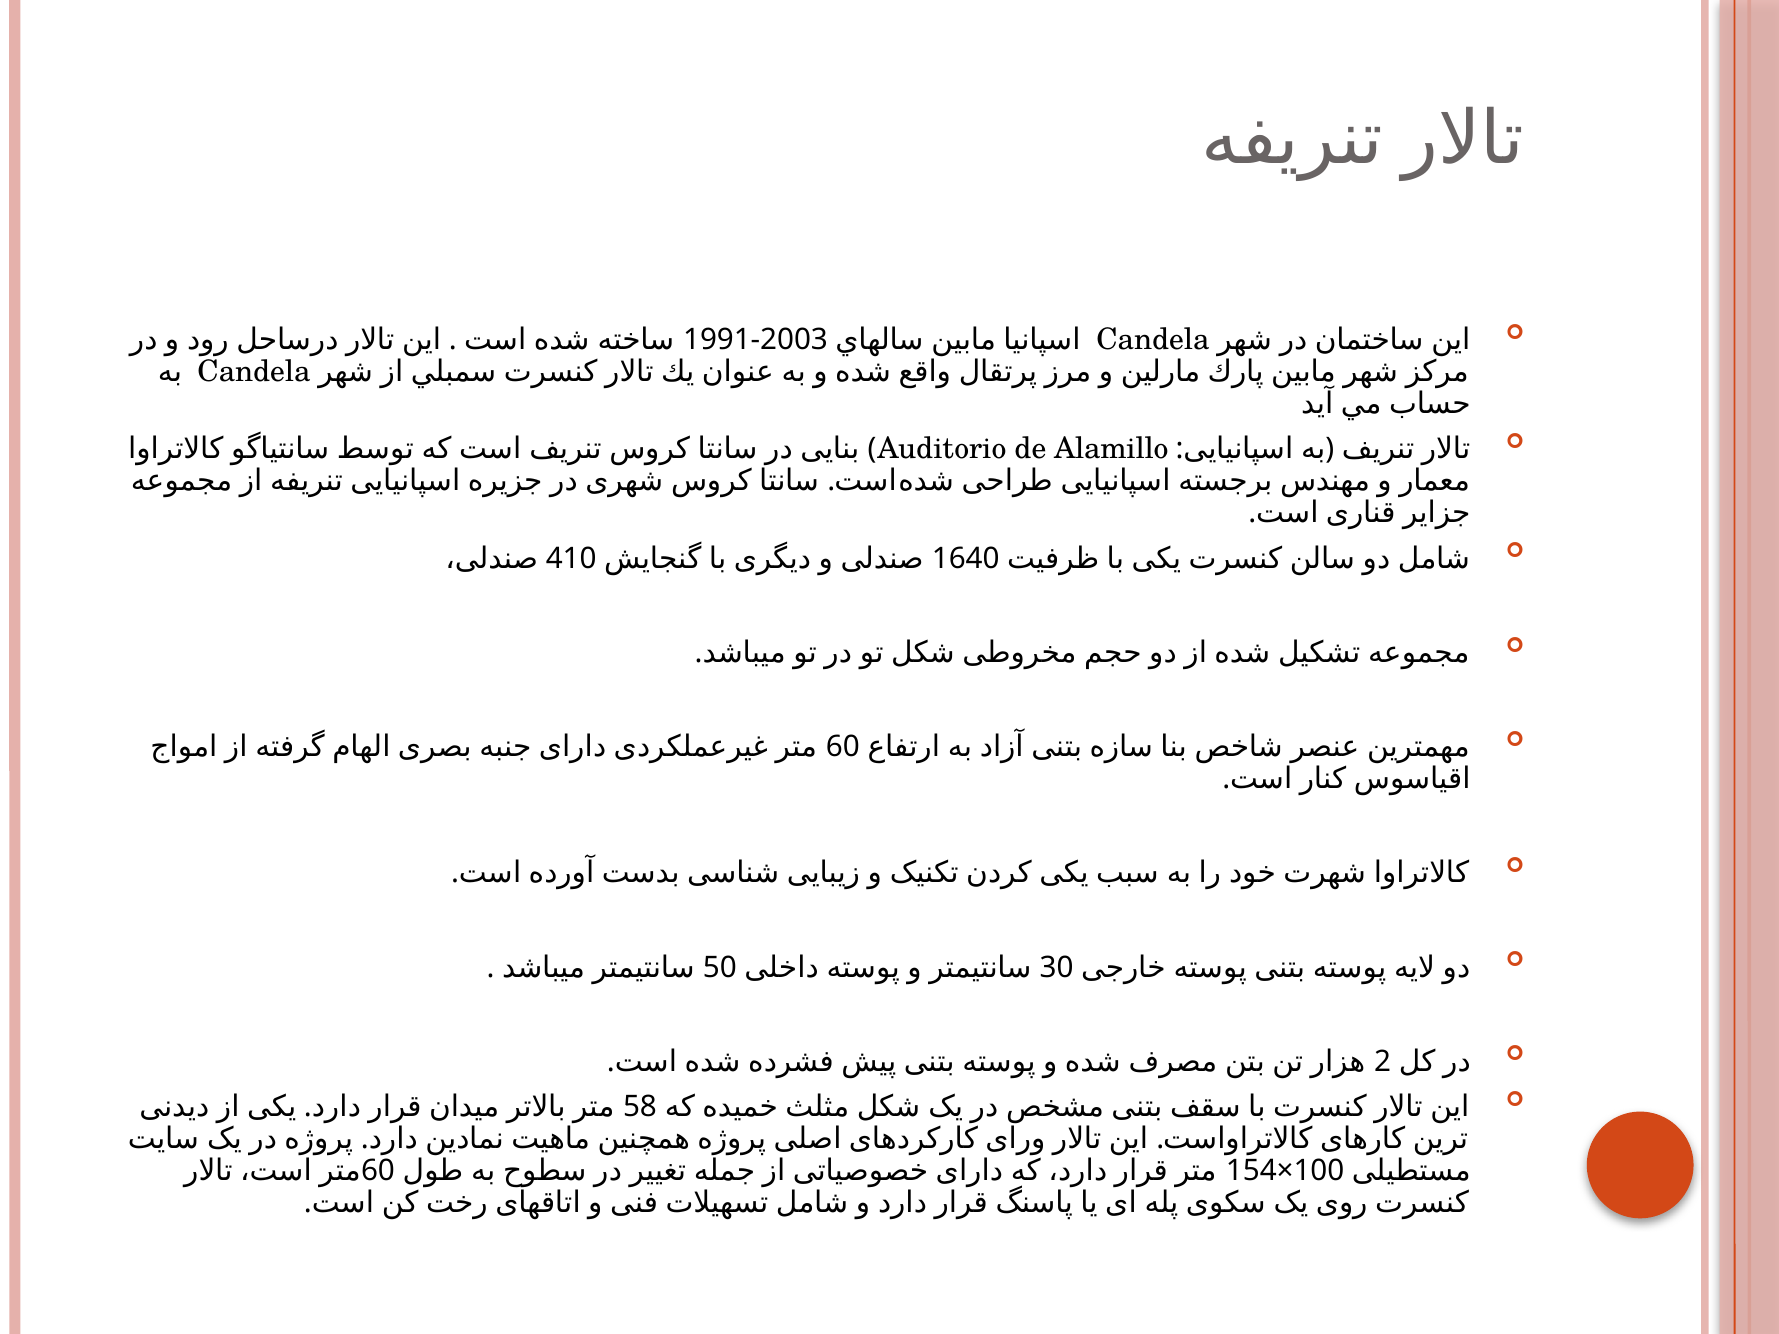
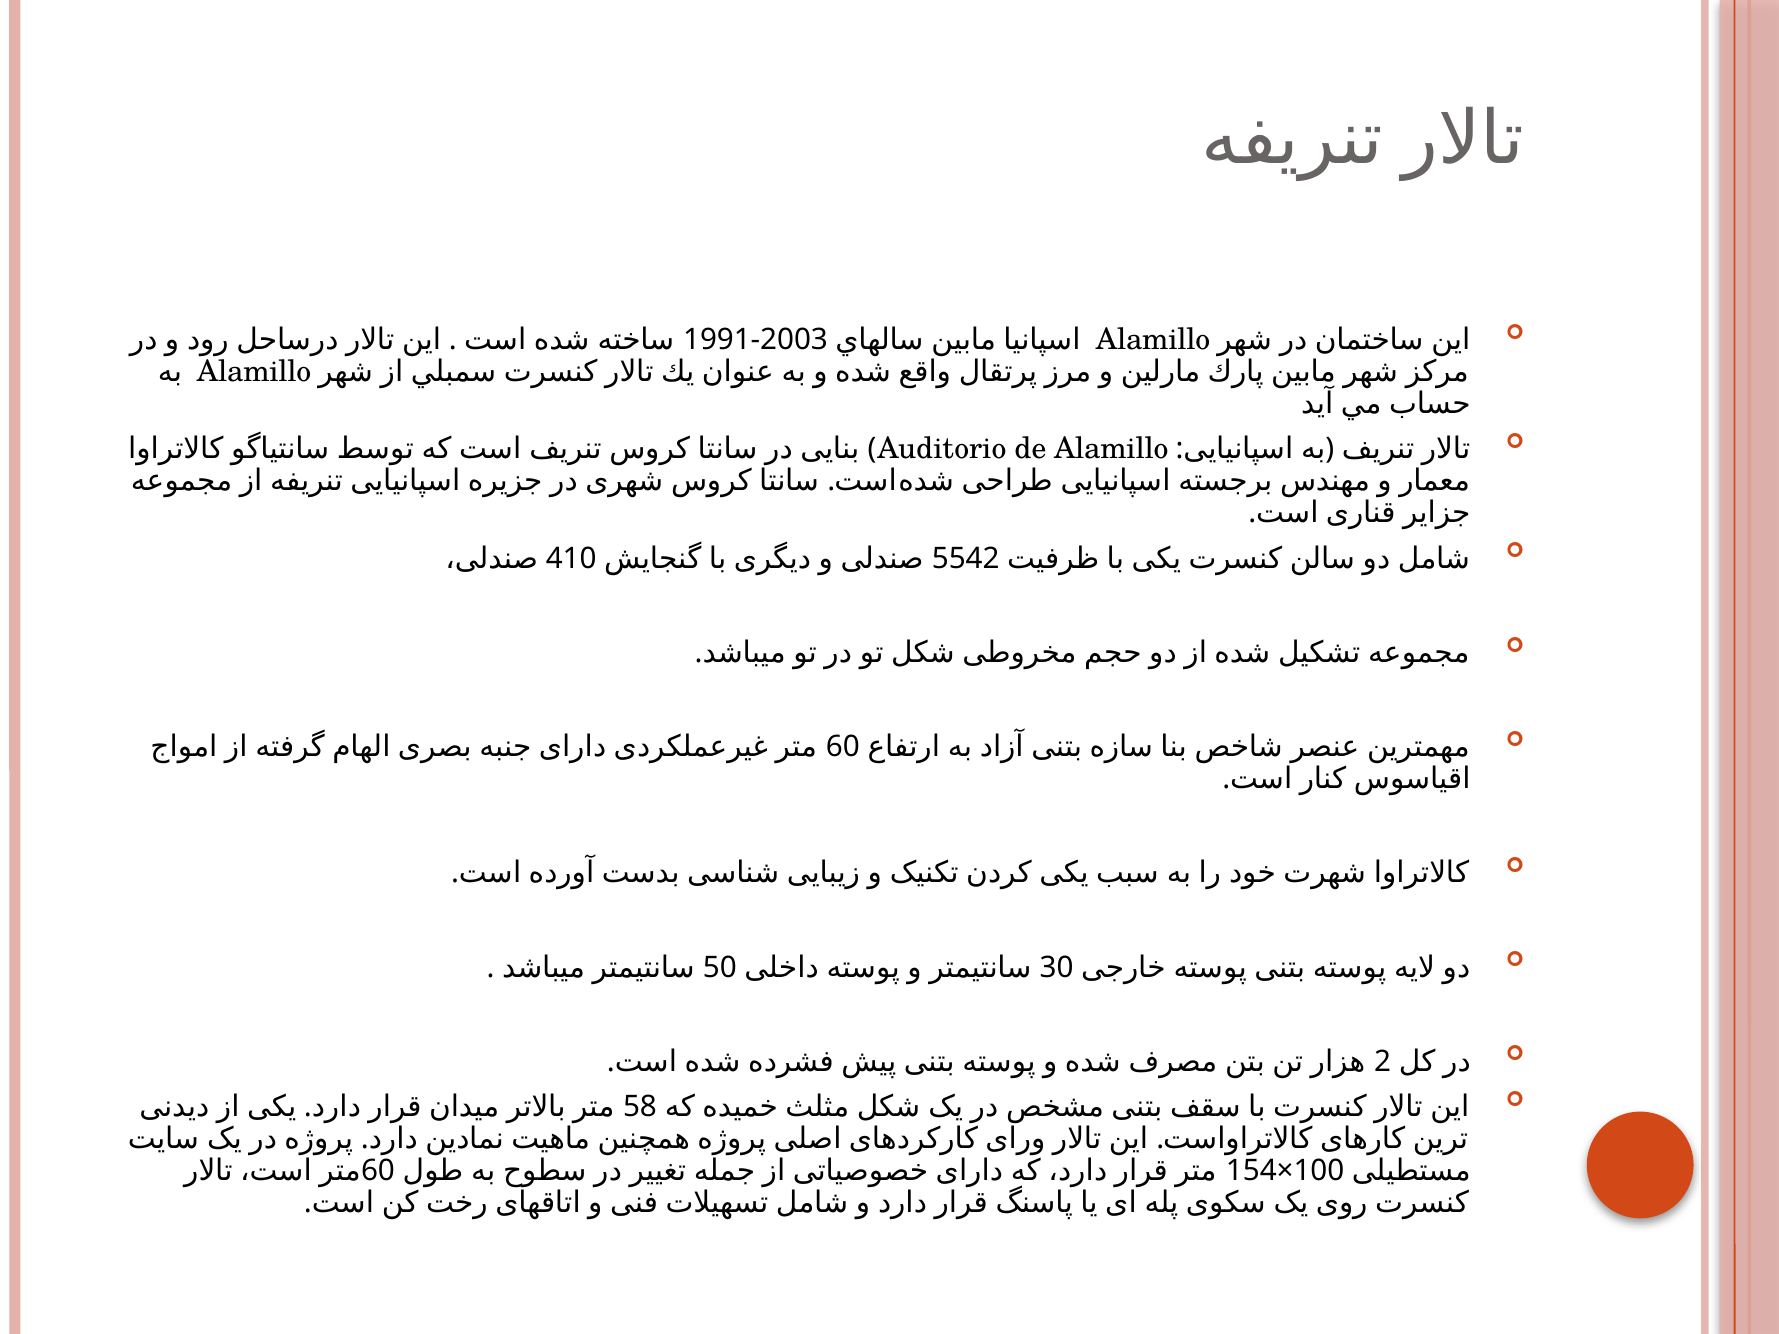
Candela: Candela -> Alamillo (1153, 340)
Candela: Candela -> Alamillo (254, 372)
1640: 1640 -> 5542 (966, 559)
